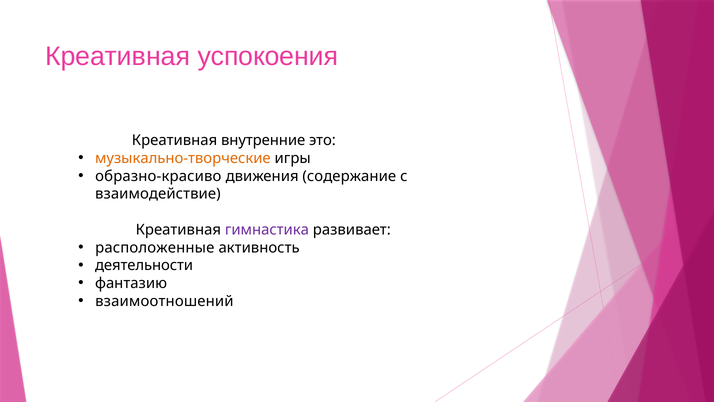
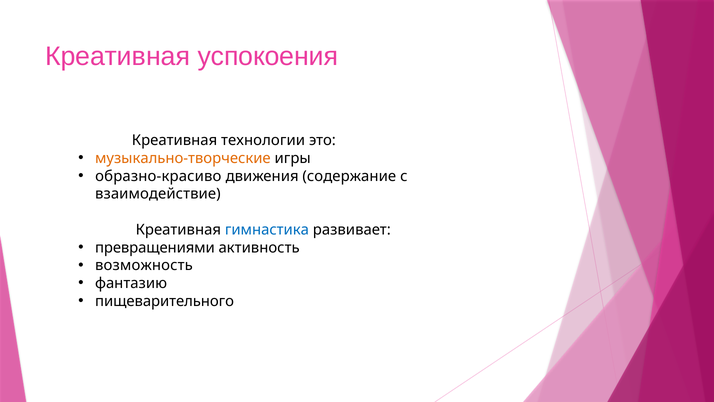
внутренние: внутренние -> технологии (263, 140)
гимнастика colour: purple -> blue (267, 230)
расположенные: расположенные -> превращениями (155, 247)
деятельности: деятельности -> возможность (144, 265)
взаимоотношений: взаимоотношений -> пищеварительного (165, 301)
